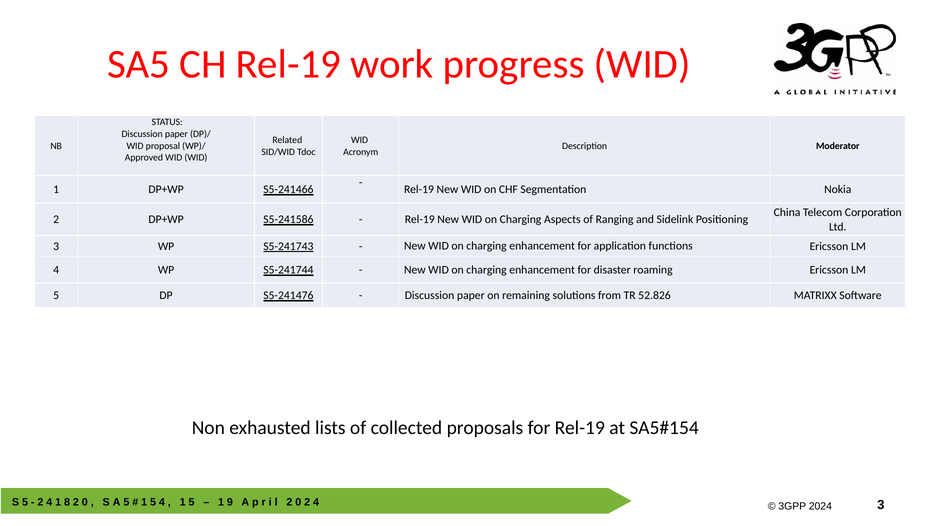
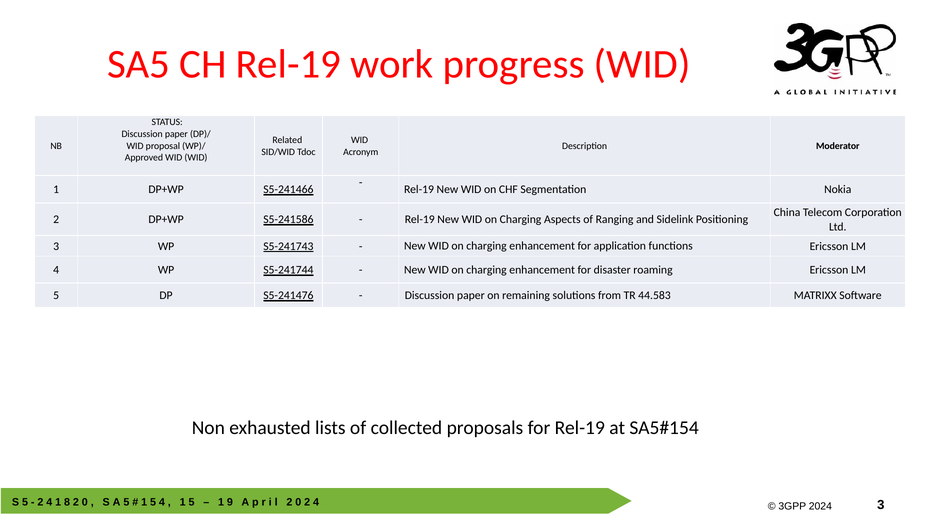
52.826: 52.826 -> 44.583 (654, 296)
